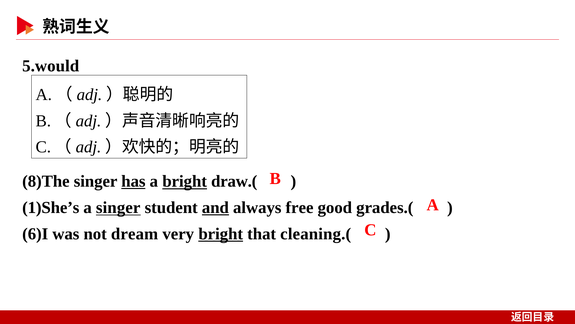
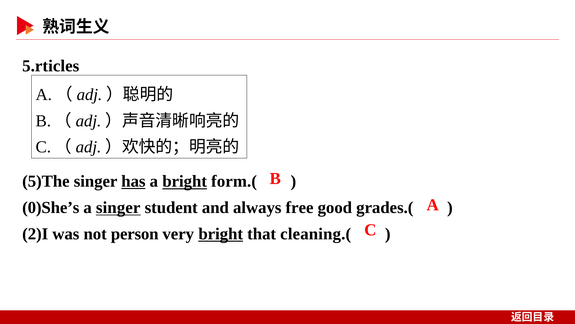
5.would: 5.would -> 5.rticles (51, 66)
8)The: 8)The -> 5)The (46, 181)
draw.(: draw.( -> form.( (234, 181)
1)She’s: 1)She’s -> 0)She’s (51, 207)
and underline: present -> none (215, 207)
6)I: 6)I -> 2)I (35, 233)
dream: dream -> person (135, 233)
